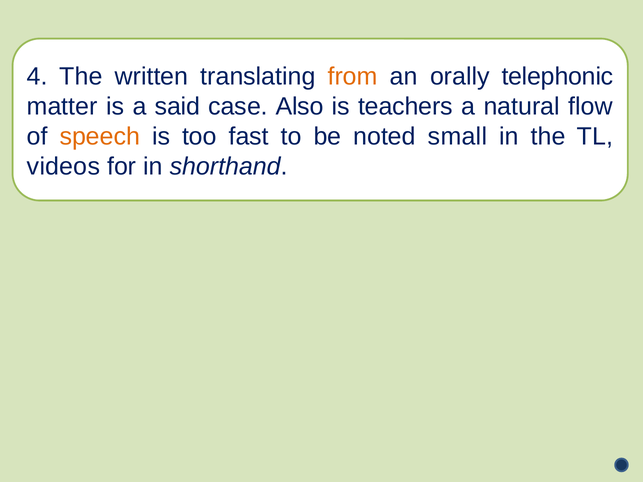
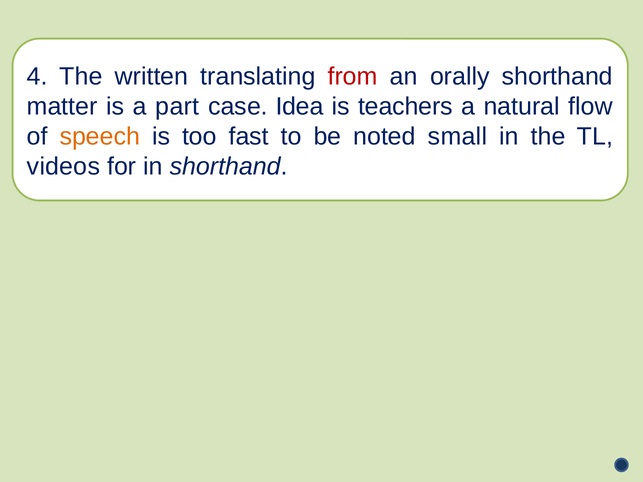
from colour: orange -> red (353, 76)
orally telephonic: telephonic -> shorthand (557, 76)
said: said -> part (177, 106)
Also: Also -> Idea (300, 106)
